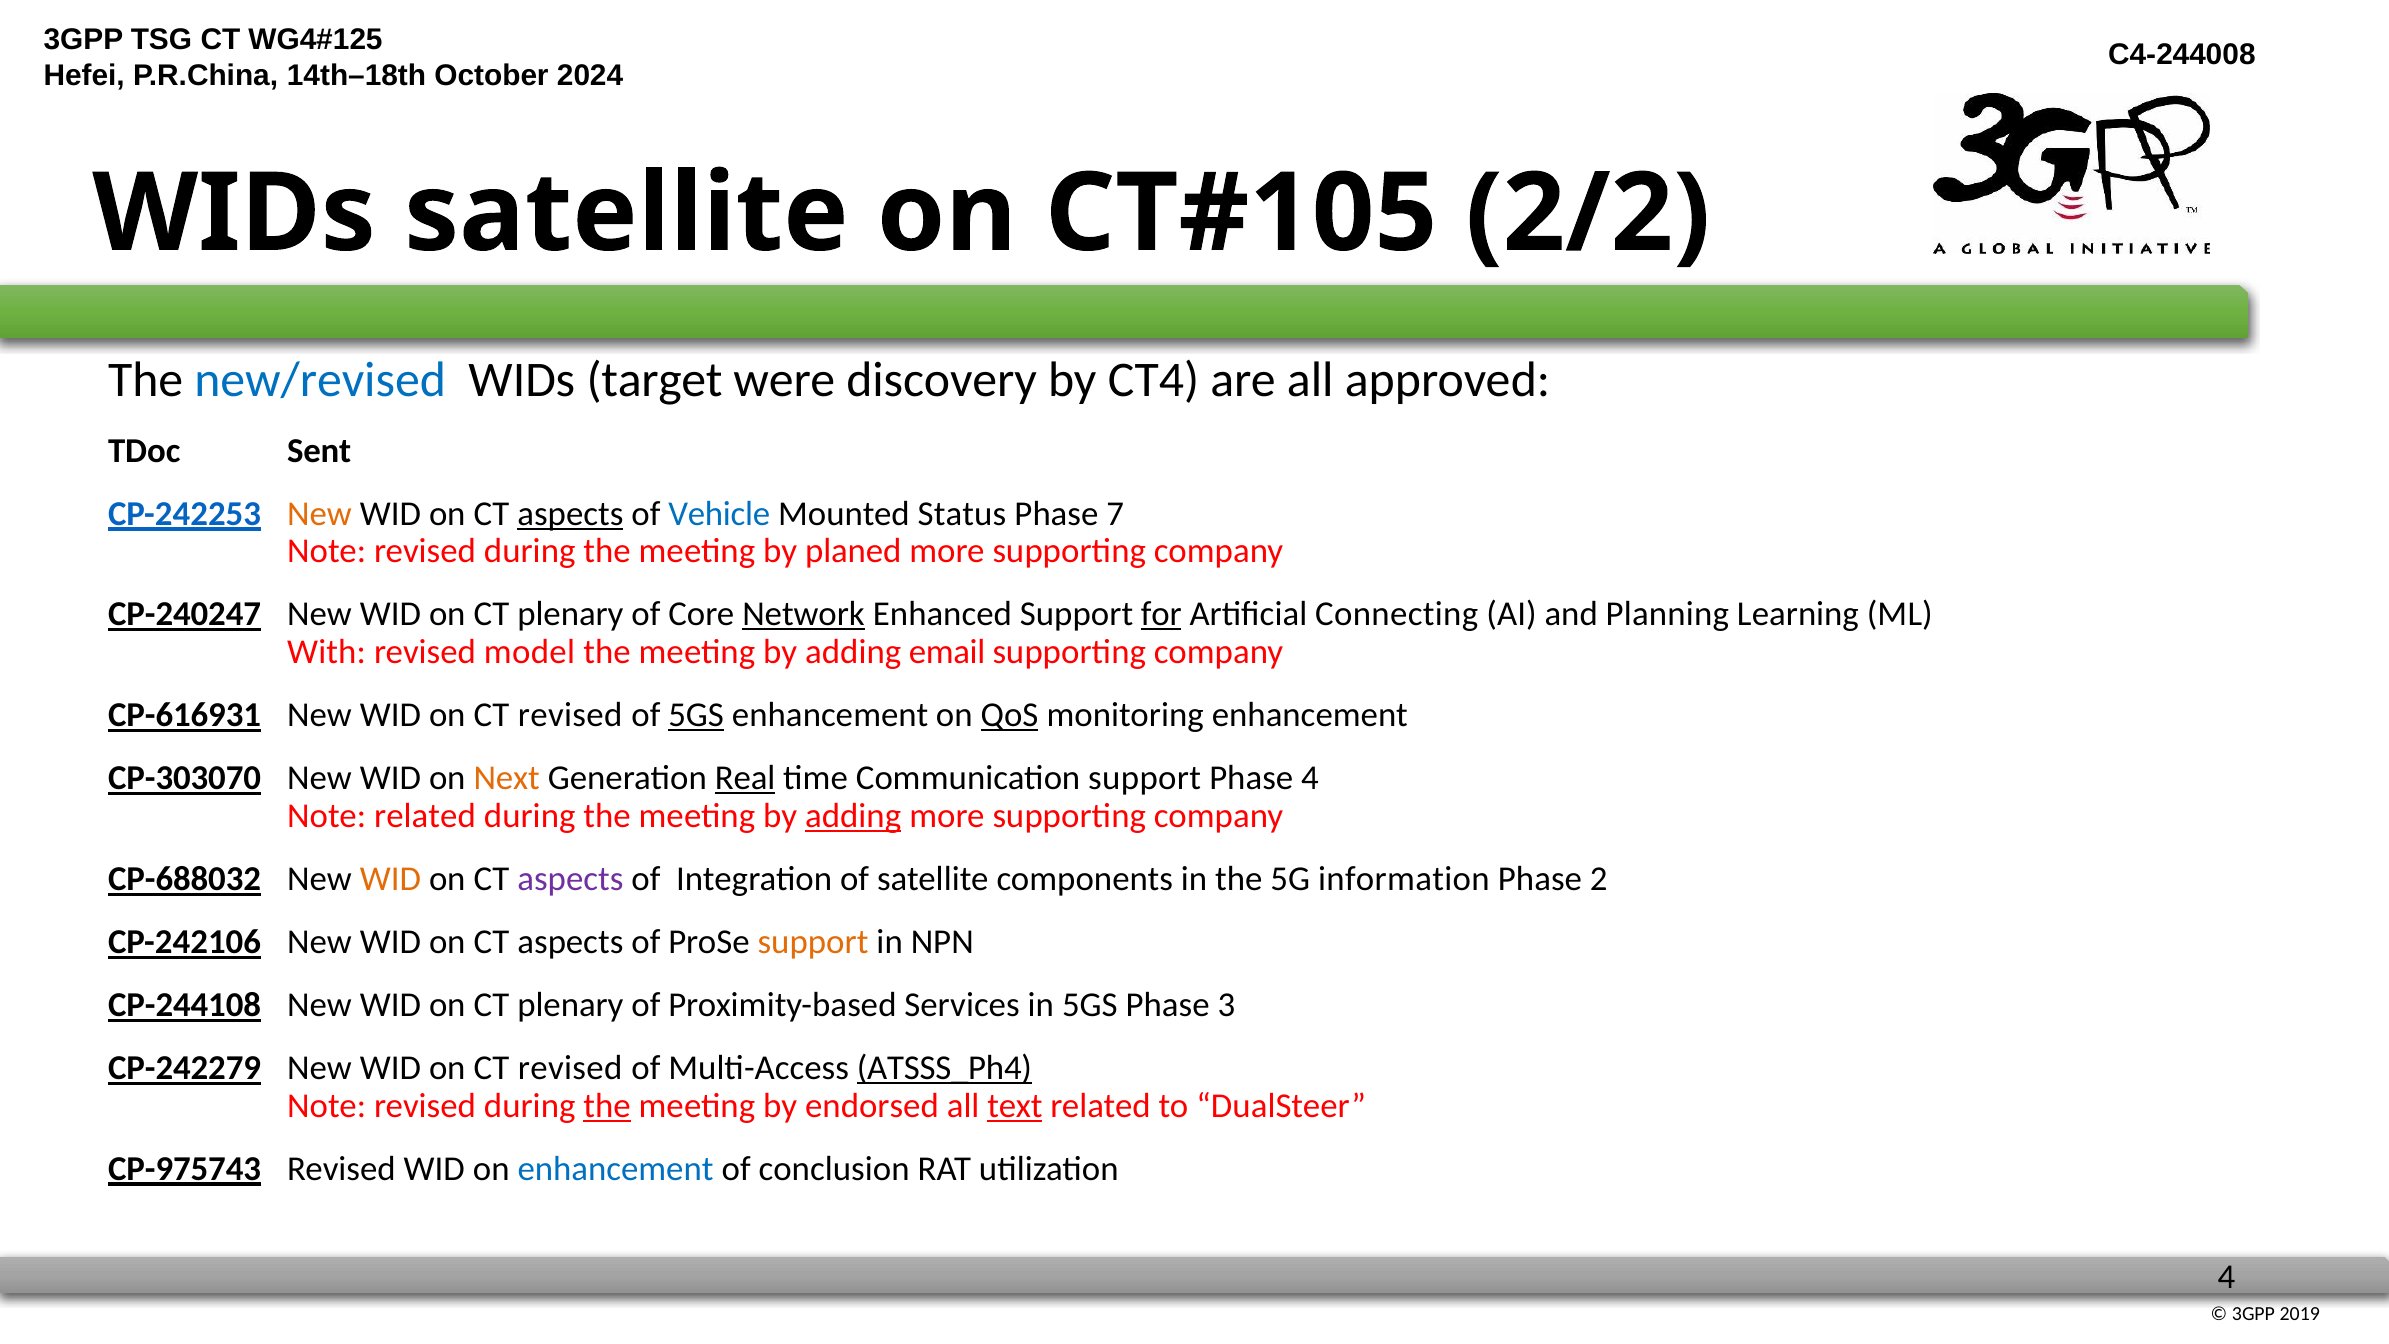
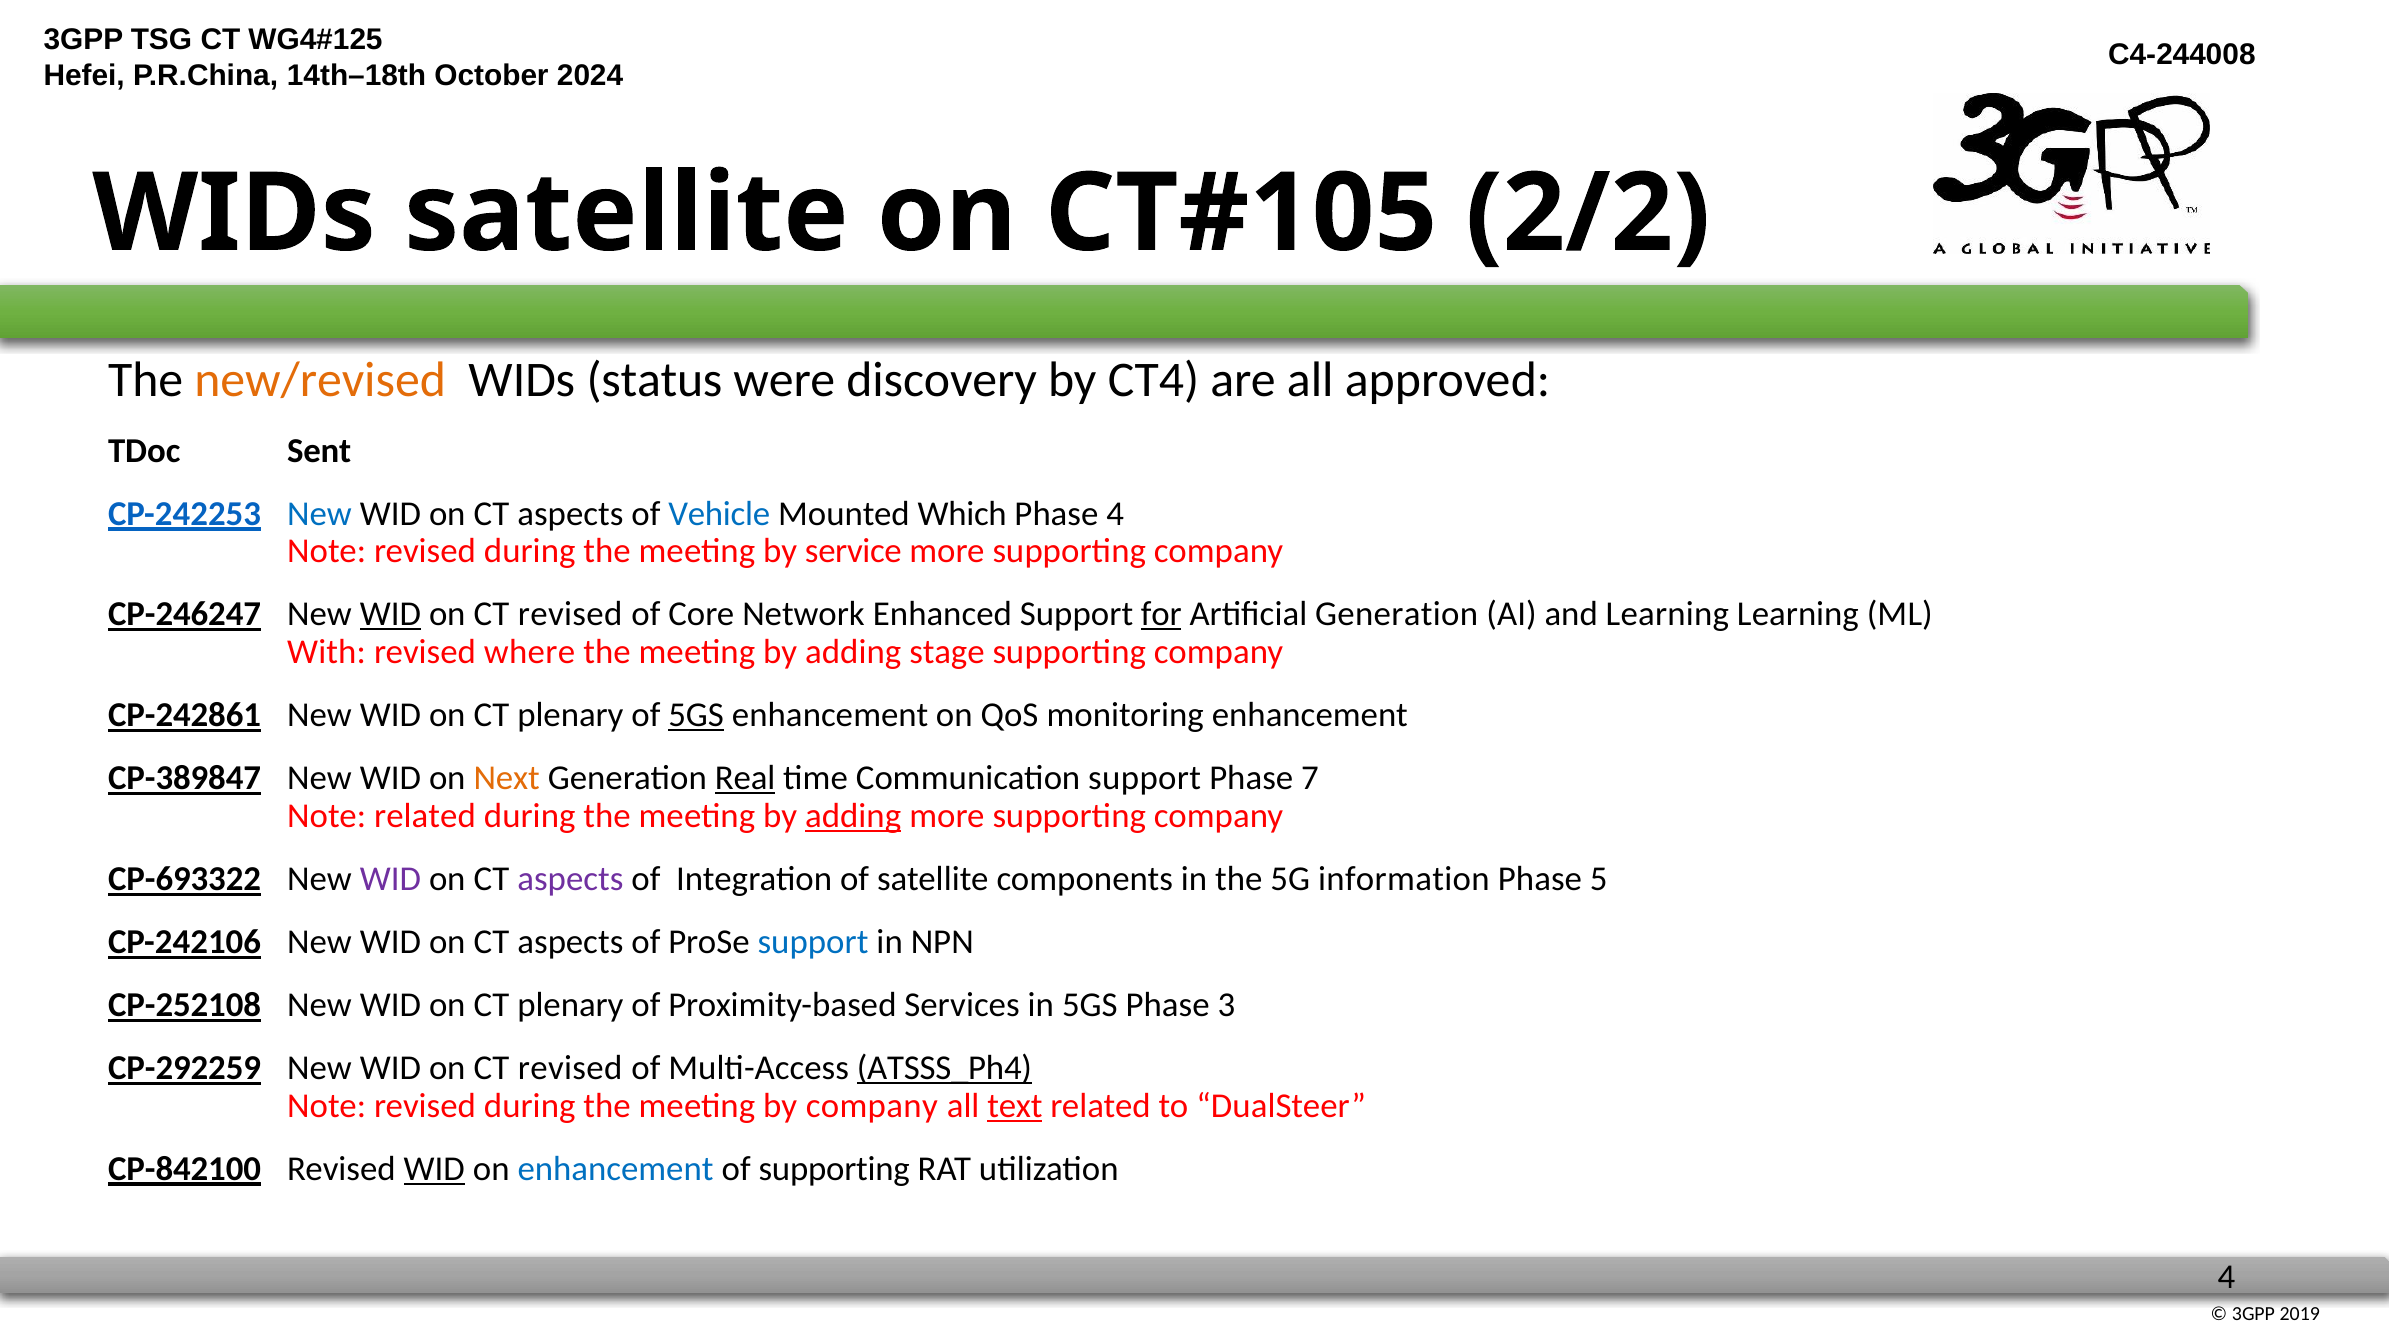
new/revised colour: blue -> orange (320, 380)
target: target -> status (655, 380)
New colour: orange -> blue (320, 514)
aspects underline: present -> none (570, 514)
Status: Status -> Which (962, 514)
Phase 7: 7 -> 4 (1115, 514)
planed: planed -> service (853, 551)
CP-240247: CP-240247 -> CP-246247 (185, 614)
WID underline: none -> present (390, 614)
plenary: plenary -> revised (570, 614)
Network underline: present -> none (804, 614)
Artificial Connecting: Connecting -> Generation (1397, 614)
and Planning: Planning -> Learning (1667, 614)
model: model -> where (529, 652)
email: email -> stage (947, 652)
CP-616931: CP-616931 -> CP-242861 (185, 715)
revised: revised -> plenary (570, 715)
QoS underline: present -> none (1010, 715)
CP-303070: CP-303070 -> CP-389847 (185, 778)
Phase 4: 4 -> 7 (1310, 778)
CP-688032: CP-688032 -> CP-693322 (185, 879)
WID colour: orange -> purple (390, 879)
2: 2 -> 5 (1599, 879)
support colour: orange -> blue (813, 942)
CP-244108: CP-244108 -> CP-252108 (185, 1005)
CP-242279: CP-242279 -> CP-292259 (185, 1068)
the underline: present -> none (607, 1106)
by endorsed: endorsed -> company (872, 1106)
CP-975743: CP-975743 -> CP-842100 (185, 1169)
WID underline: none -> present (434, 1169)
of conclusion: conclusion -> supporting (834, 1169)
